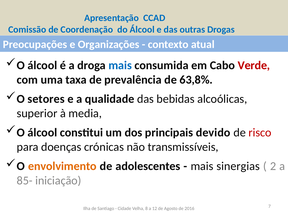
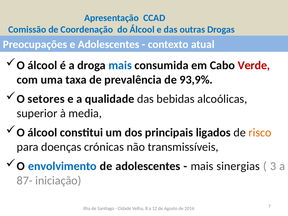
e Organizações: Organizações -> Adolescentes (109, 44)
63,8%: 63,8% -> 93,9% (196, 80)
devido: devido -> ligados (213, 133)
risco colour: red -> orange (260, 133)
envolvimento colour: orange -> blue (62, 166)
2: 2 -> 3 (273, 166)
85-: 85- -> 87- (25, 181)
